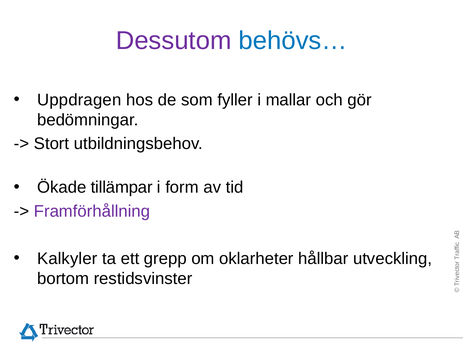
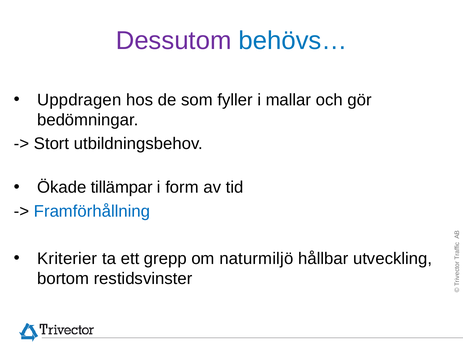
Framförhållning colour: purple -> blue (92, 211)
Kalkyler: Kalkyler -> Kriterier (67, 258)
oklarheter: oklarheter -> naturmiljö (256, 258)
